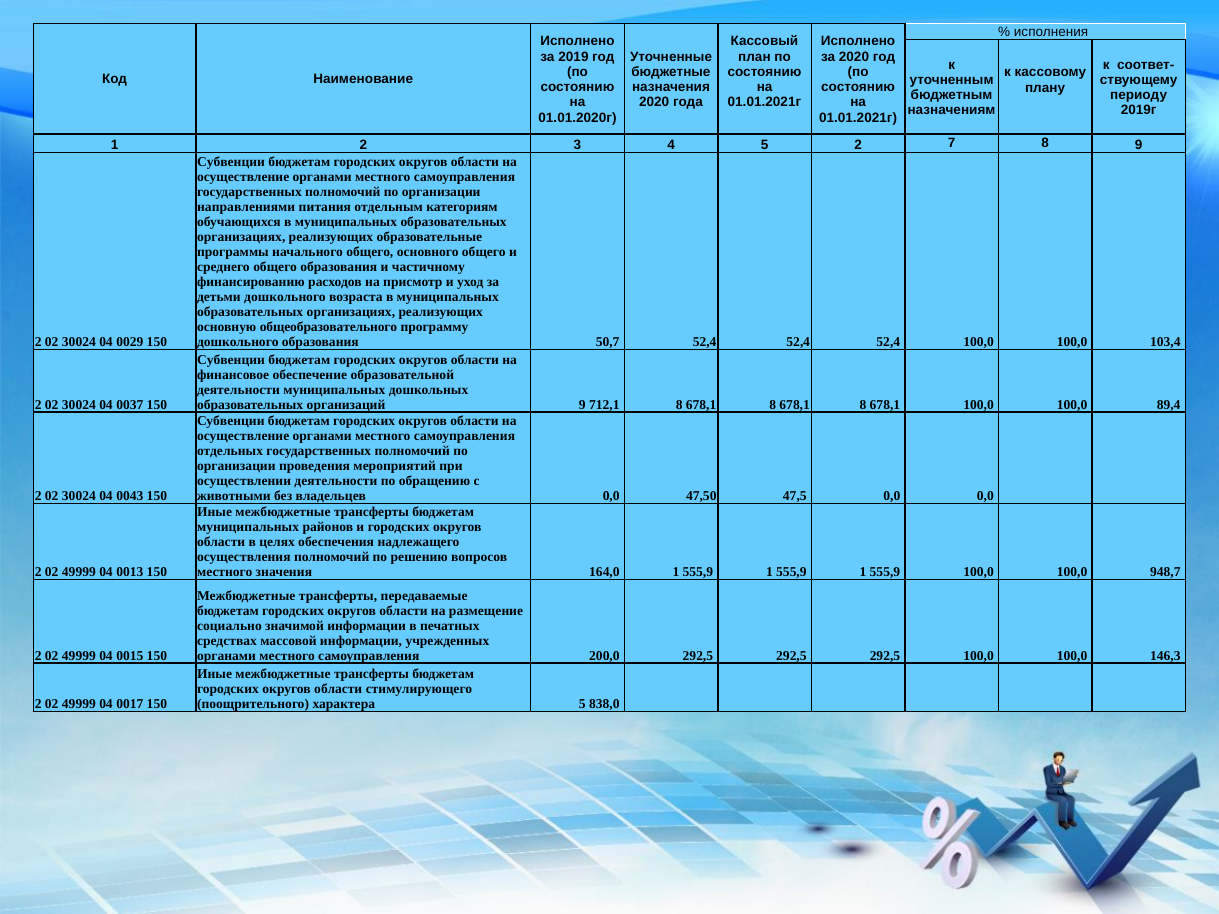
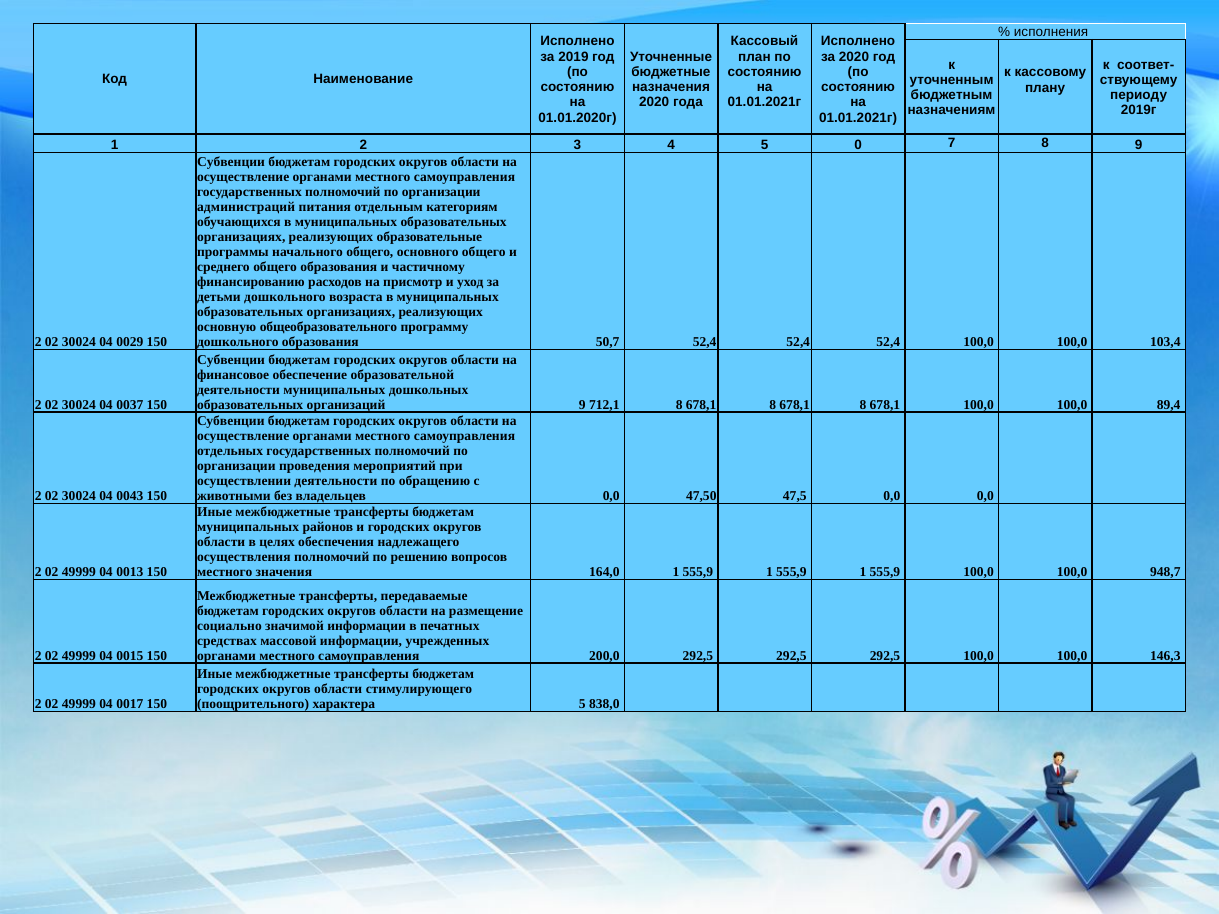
5 2: 2 -> 0 (858, 145)
направлениями: направлениями -> администраций (246, 207)
